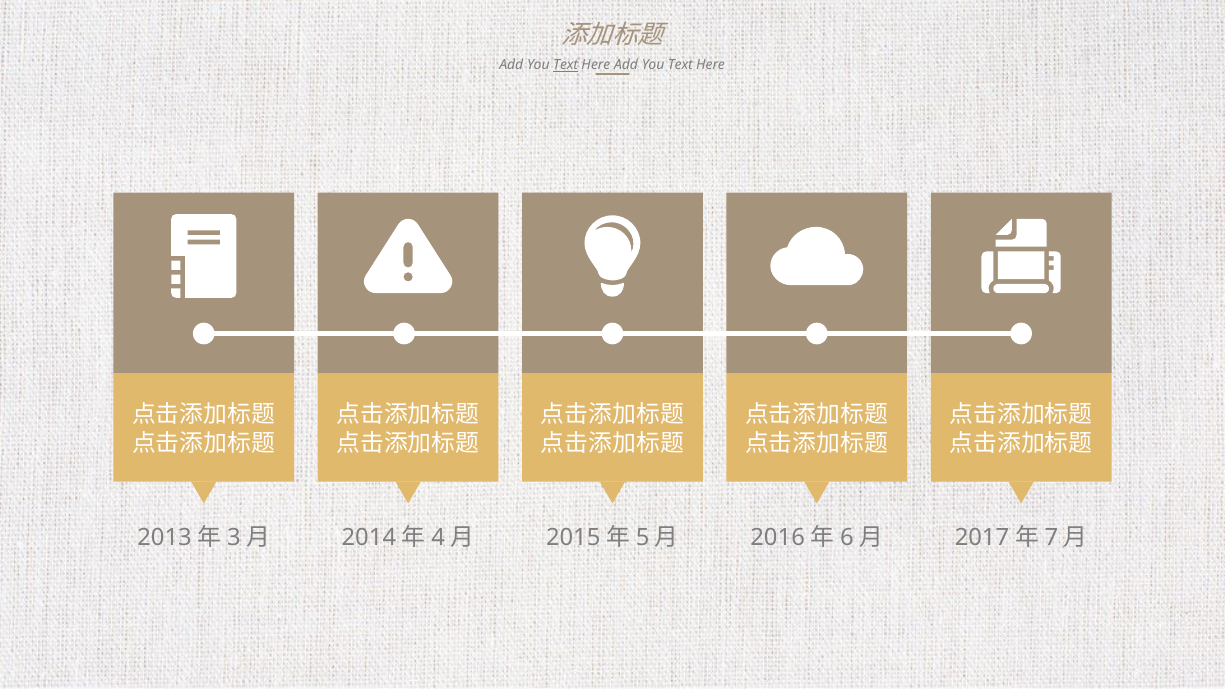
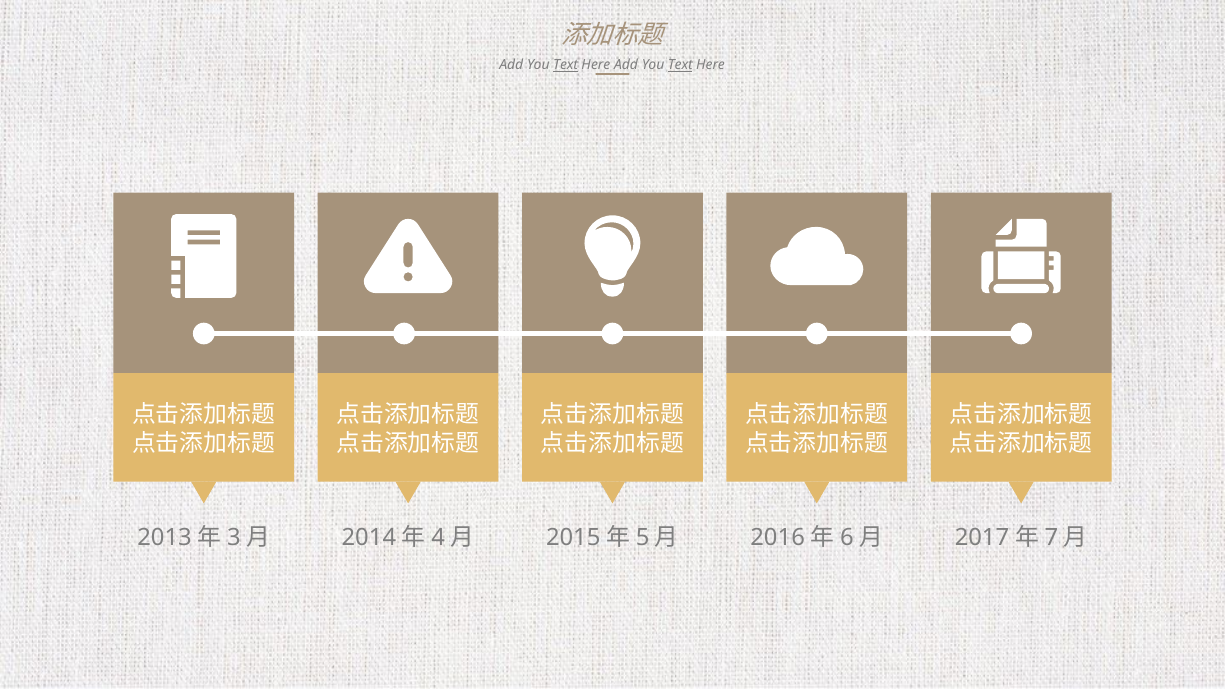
Text underline: none -> present (680, 65)
